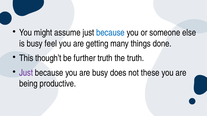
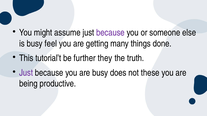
because colour: blue -> purple (110, 33)
though’t: though’t -> tutorial’t (48, 58)
further truth: truth -> they (105, 58)
